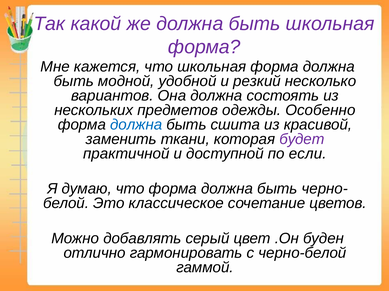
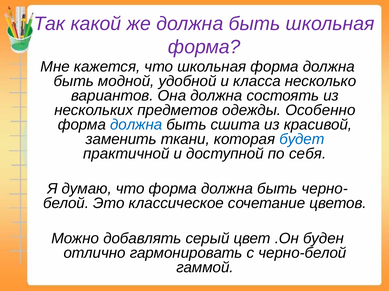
резкий: резкий -> класса (257, 81)
будет colour: purple -> blue (302, 140)
если: если -> себя (308, 154)
